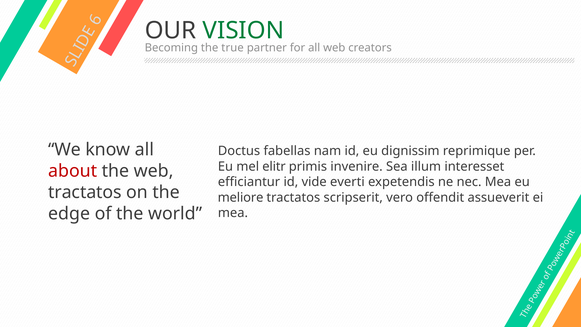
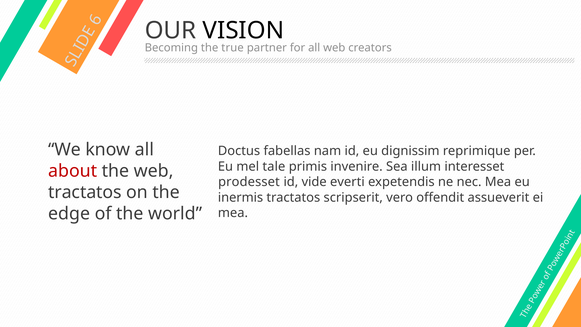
VISION colour: green -> black (243, 30)
elitr: elitr -> tale (274, 166)
efficiantur: efficiantur -> prodesset (249, 182)
meliore: meliore -> inermis (241, 197)
